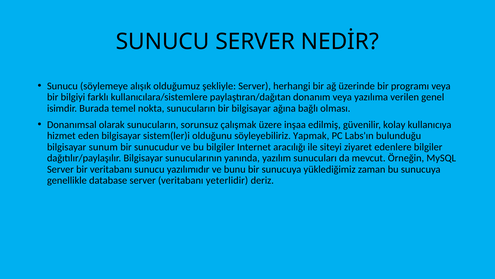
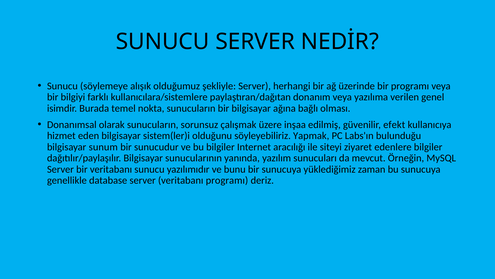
kolay: kolay -> efekt (394, 124)
veritabanı yeterlidir: yeterlidir -> programı (227, 180)
